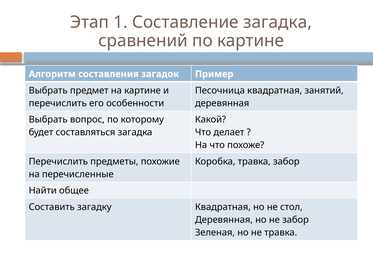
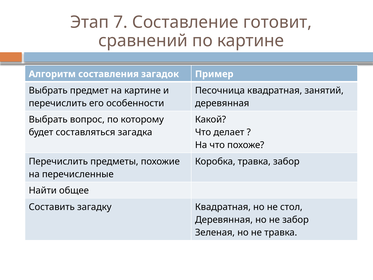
1: 1 -> 7 (121, 22)
Составление загадка: загадка -> готовит (278, 22)
